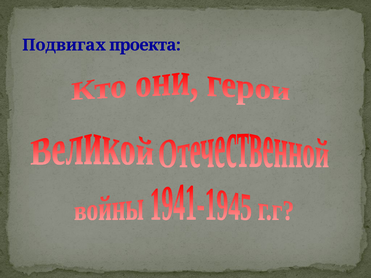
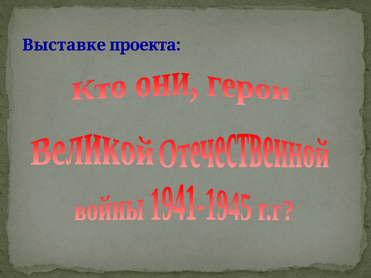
Подвигах: Подвигах -> Выставке (64, 45)
